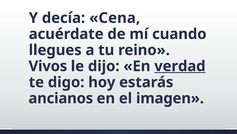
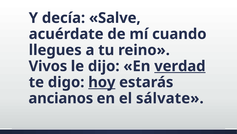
Cena: Cena -> Salve (115, 18)
hoy underline: none -> present (102, 82)
imagen: imagen -> sálvate (170, 98)
